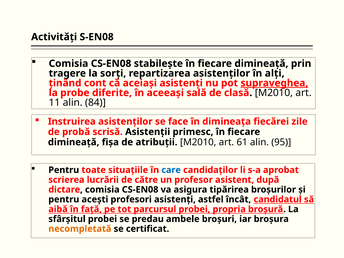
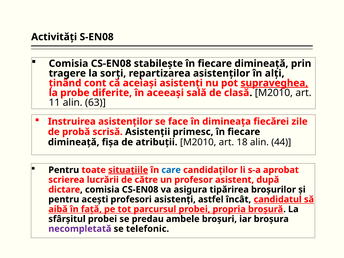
84: 84 -> 63 (95, 103)
61: 61 -> 18 (242, 142)
95: 95 -> 44 (281, 142)
situaţiile underline: none -> present (128, 170)
necompletată colour: orange -> purple (80, 229)
certificat: certificat -> telefonic (148, 229)
